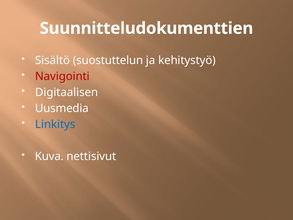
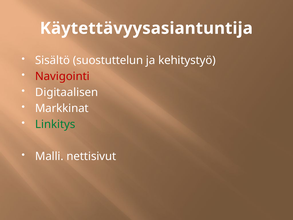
Suunnitteludokumenttien: Suunnitteludokumenttien -> Käytettävyysasiantuntija (146, 28)
Uusmedia: Uusmedia -> Markkinat (62, 108)
Linkitys colour: blue -> green (55, 124)
Kuva: Kuva -> Malli (49, 156)
